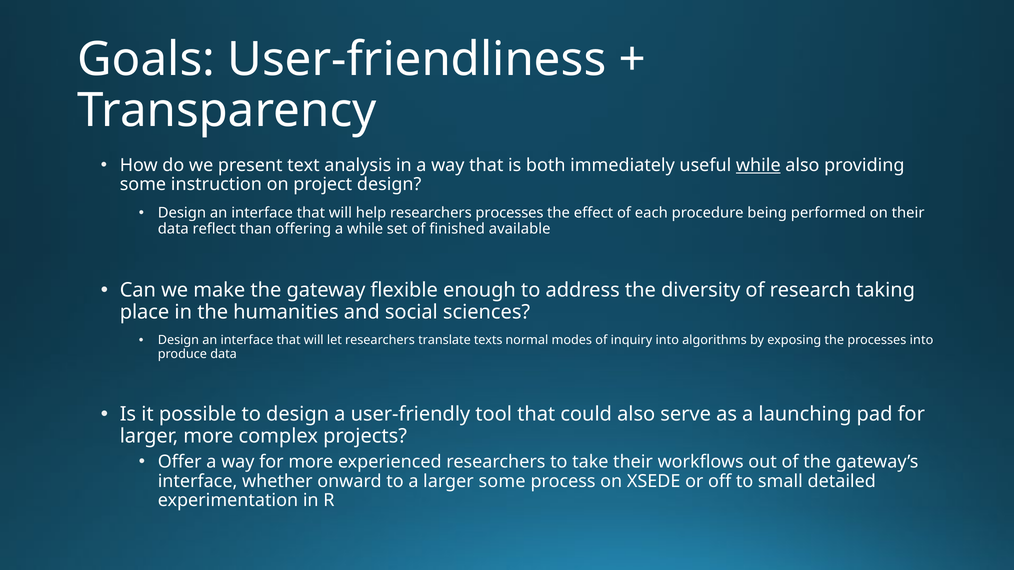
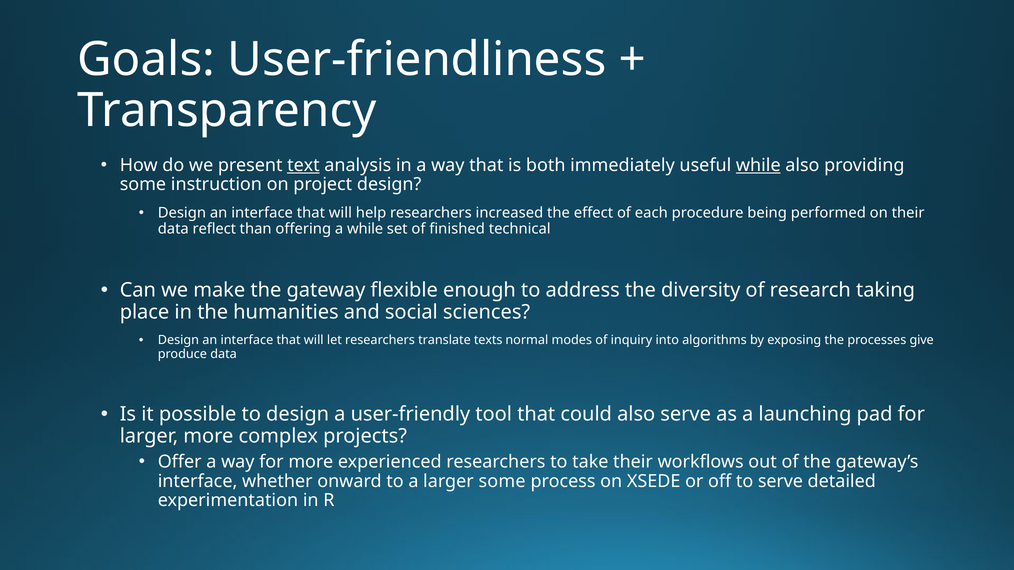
text underline: none -> present (303, 165)
researchers processes: processes -> increased (509, 213)
available: available -> technical (520, 229)
processes into: into -> give (922, 340)
to small: small -> serve (780, 481)
